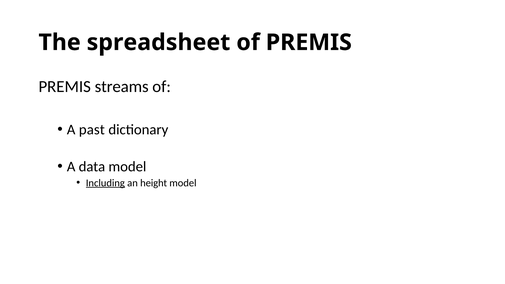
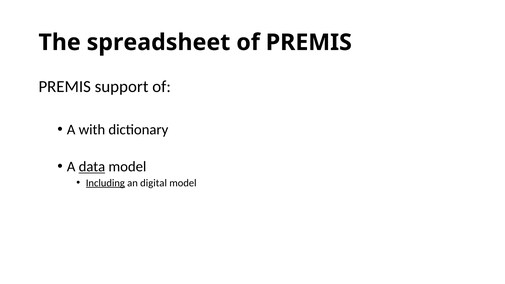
streams: streams -> support (122, 87)
past: past -> with (92, 130)
data underline: none -> present (92, 167)
height: height -> digital (154, 183)
